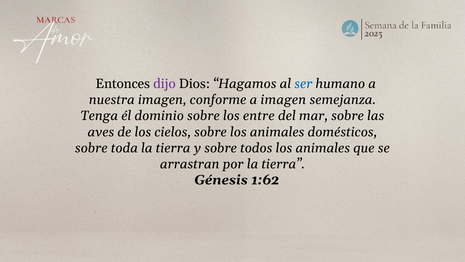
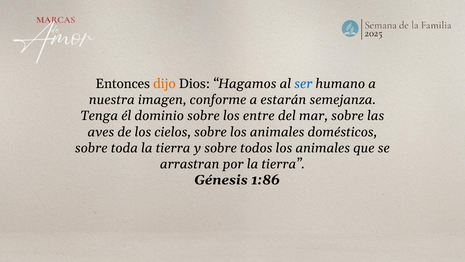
dijo colour: purple -> orange (164, 84)
a imagen: imagen -> estarán (283, 100)
1:62: 1:62 -> 1:86 (265, 180)
